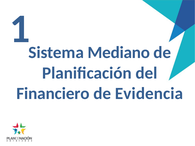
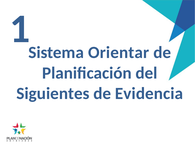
Mediano: Mediano -> Orientar (119, 53)
Financiero: Financiero -> Siguientes (53, 94)
